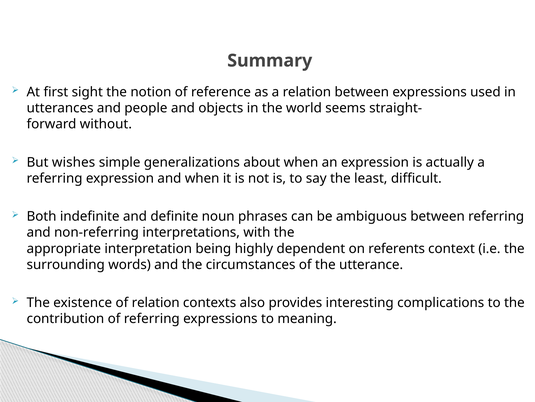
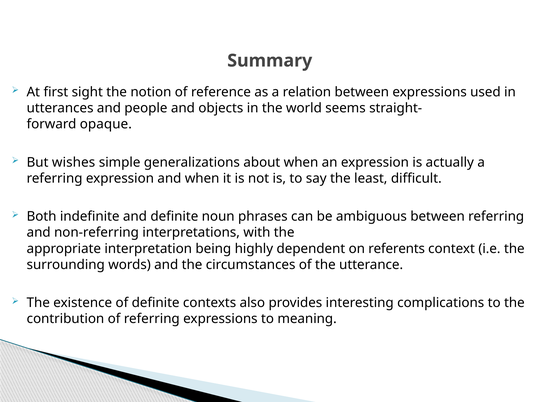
without: without -> opaque (106, 124)
of relation: relation -> definite (156, 302)
